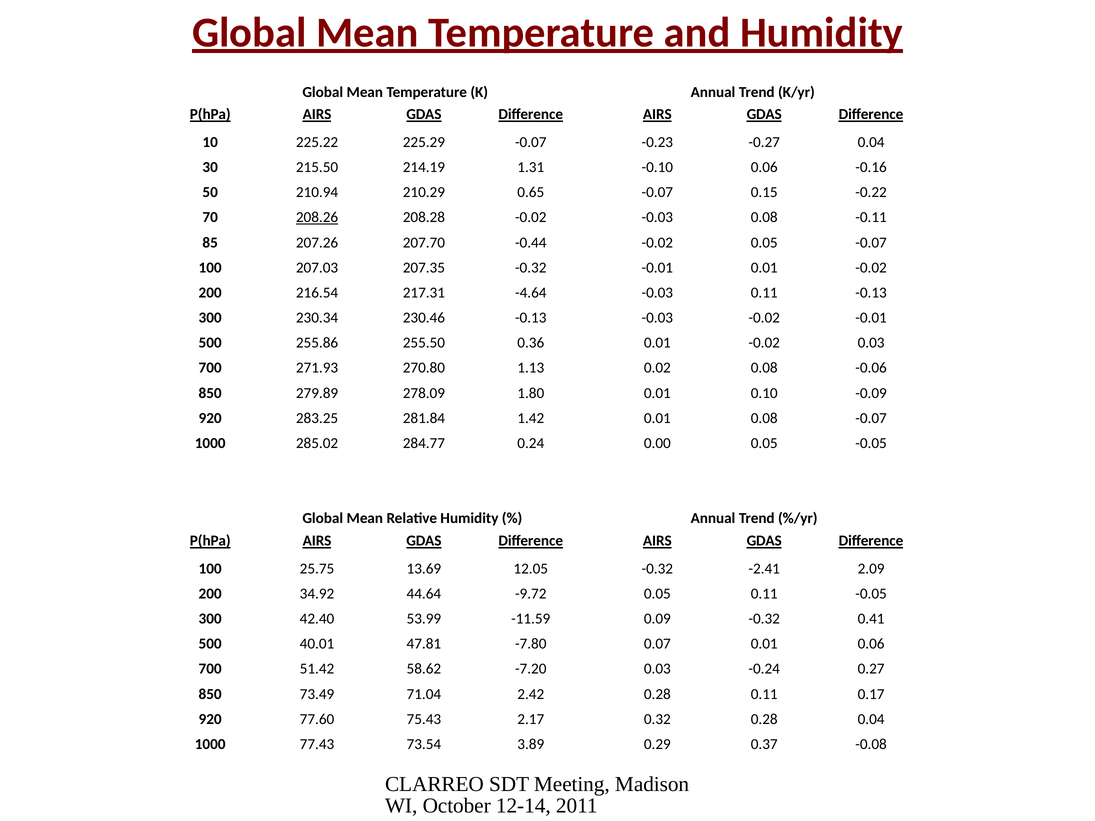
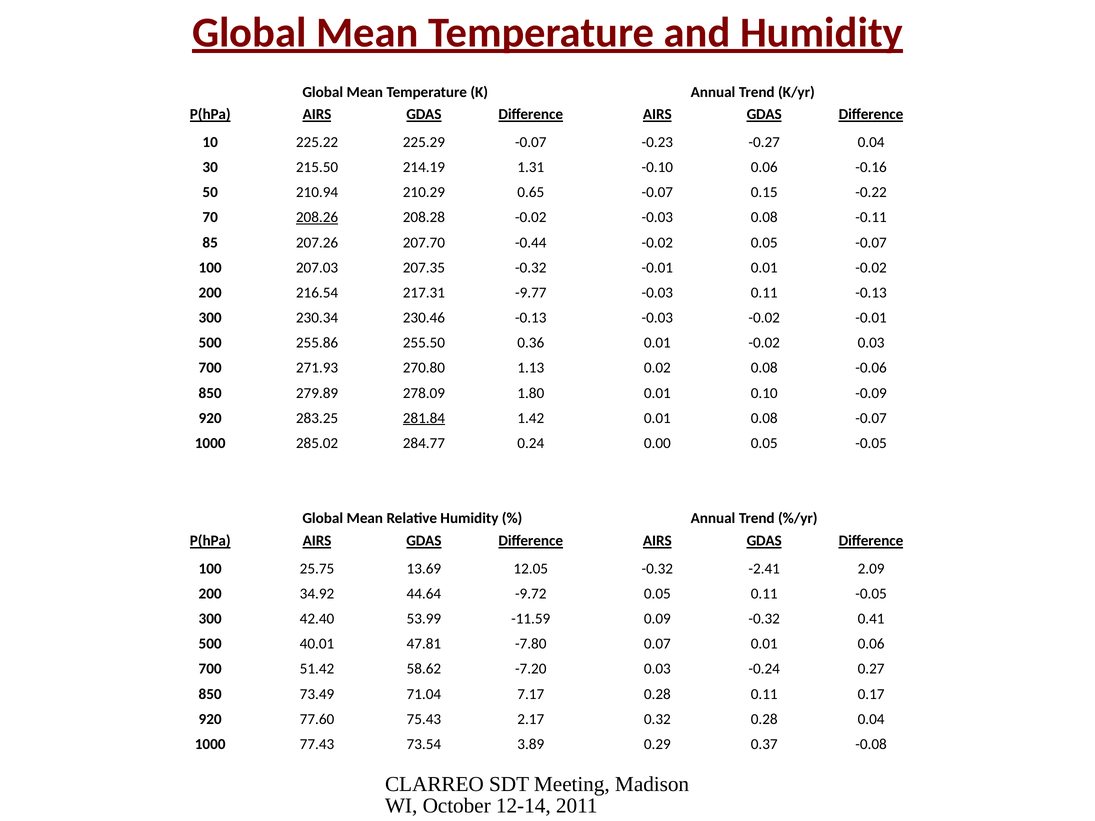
-4.64: -4.64 -> -9.77 (531, 293)
281.84 underline: none -> present (424, 418)
2.42: 2.42 -> 7.17 (531, 694)
